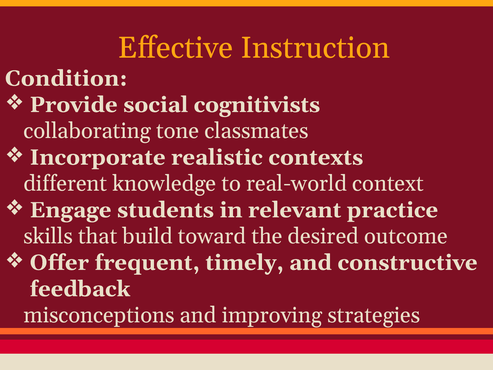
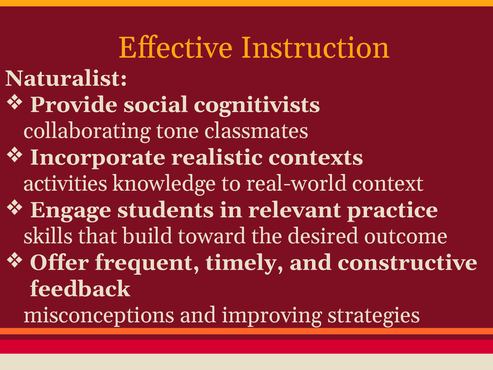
Condition: Condition -> Naturalist (66, 78)
different: different -> activities (65, 184)
